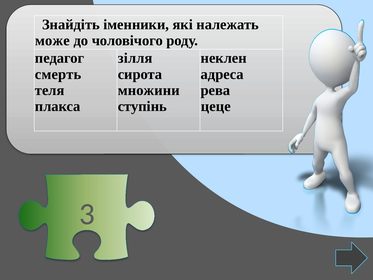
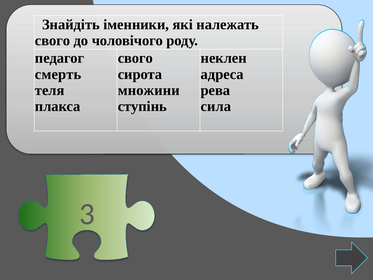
може: може -> свого (53, 41)
зілля: зілля -> свого (135, 58)
цеце: цеце -> сила (216, 106)
